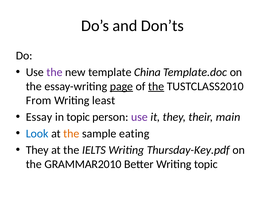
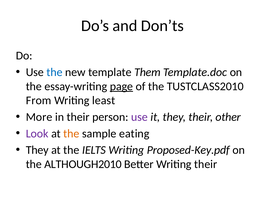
the colour: purple -> blue (55, 72)
China: China -> Them (147, 72)
the underline: present -> none (156, 86)
Essay: Essay -> More (39, 117)
in topic: topic -> their (78, 117)
main: main -> other (228, 117)
Look colour: blue -> purple (37, 133)
Thursday-Key.pdf: Thursday-Key.pdf -> Proposed-Key.pdf (188, 150)
GRAMMAR2010: GRAMMAR2010 -> ALTHOUGH2010 (83, 164)
Writing topic: topic -> their (206, 164)
